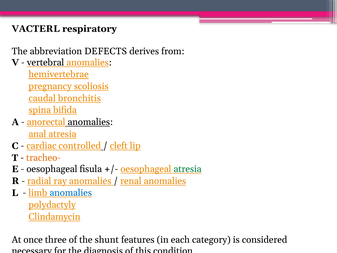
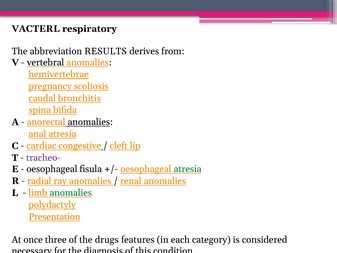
DEFECTS: DEFECTS -> RESULTS (106, 51)
controlled: controlled -> congestive (80, 146)
tracheo- colour: orange -> purple (43, 158)
anomalies colour: blue -> green (71, 193)
Clindamycin: Clindamycin -> Presentation (54, 216)
shunt: shunt -> drugs (107, 240)
